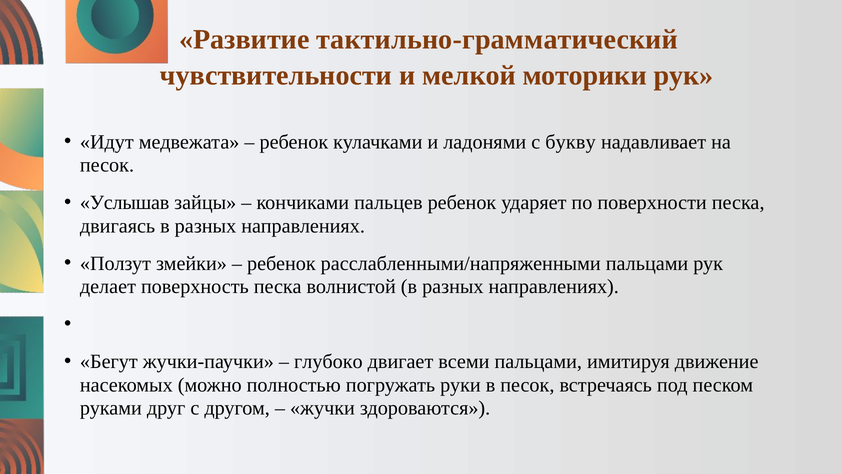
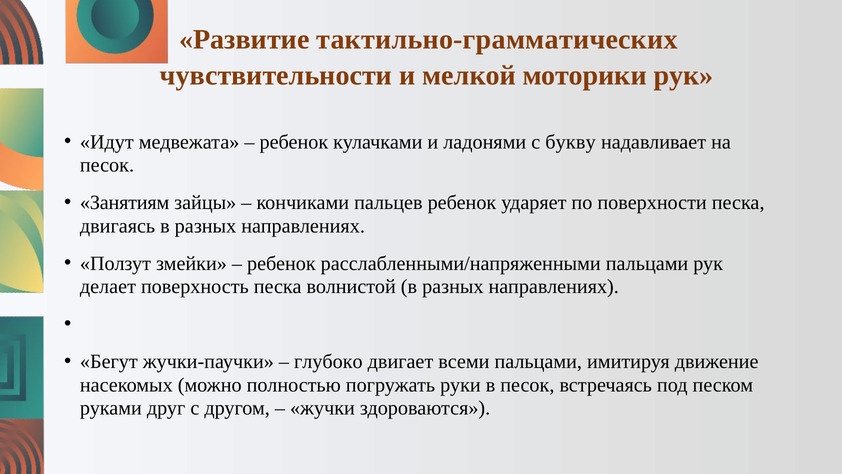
тактильно-грамматический: тактильно-грамматический -> тактильно-грамматических (497, 39)
Услышав: Услышав -> Занятиям (125, 203)
